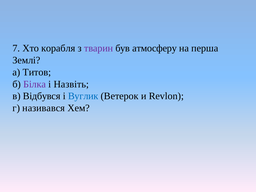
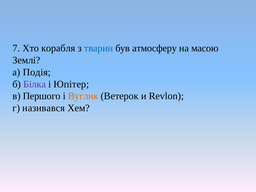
тварин colour: purple -> blue (99, 48)
перша: перша -> масою (205, 48)
Титов: Титов -> Подія (37, 72)
Назвіть: Назвіть -> Юпітер (71, 84)
Відбувся: Відбувся -> Першого (42, 96)
Вуглик colour: blue -> orange (83, 96)
